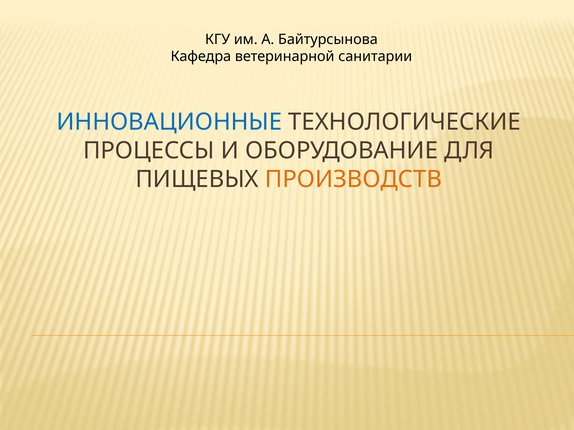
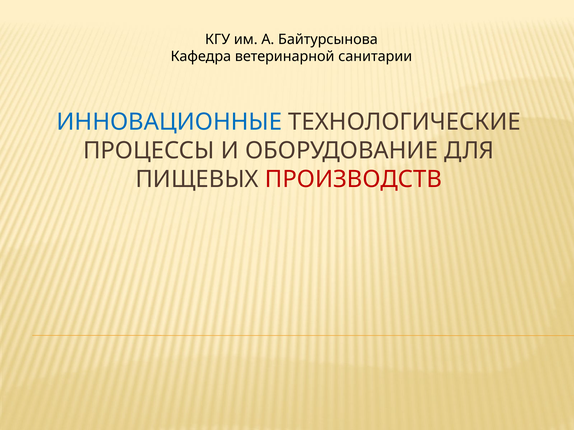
ПРОИЗВОДСТВ colour: orange -> red (353, 179)
